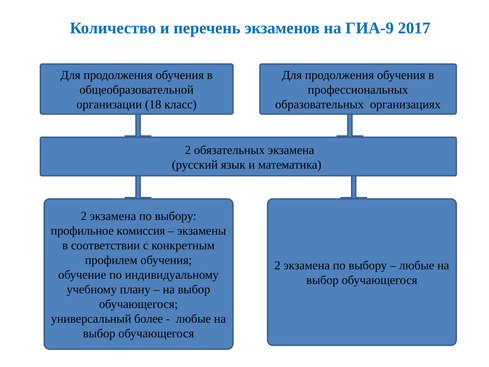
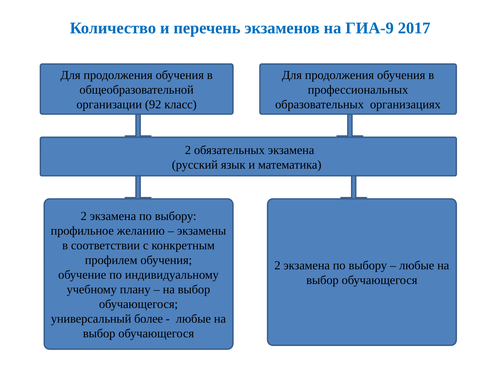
18: 18 -> 92 (153, 105)
комиссия: комиссия -> желанию (141, 231)
